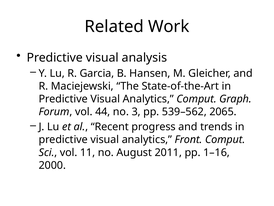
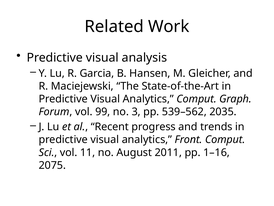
44: 44 -> 99 (103, 112)
2065: 2065 -> 2035 (223, 112)
2000: 2000 -> 2075 (52, 165)
